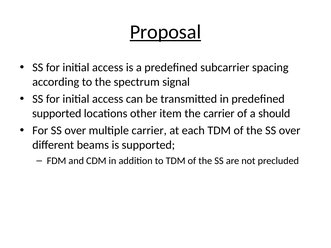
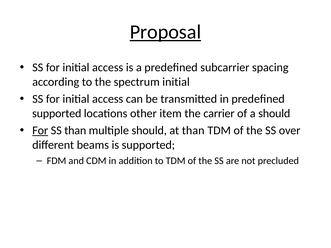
spectrum signal: signal -> initial (176, 82)
For underline: none -> present (40, 131)
over: over -> than (75, 131)
multiple carrier: carrier -> should (149, 131)
at each: each -> than (193, 131)
